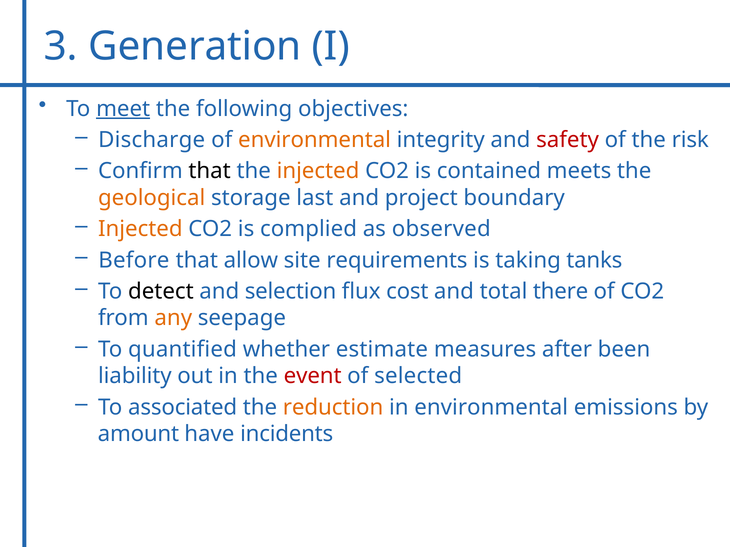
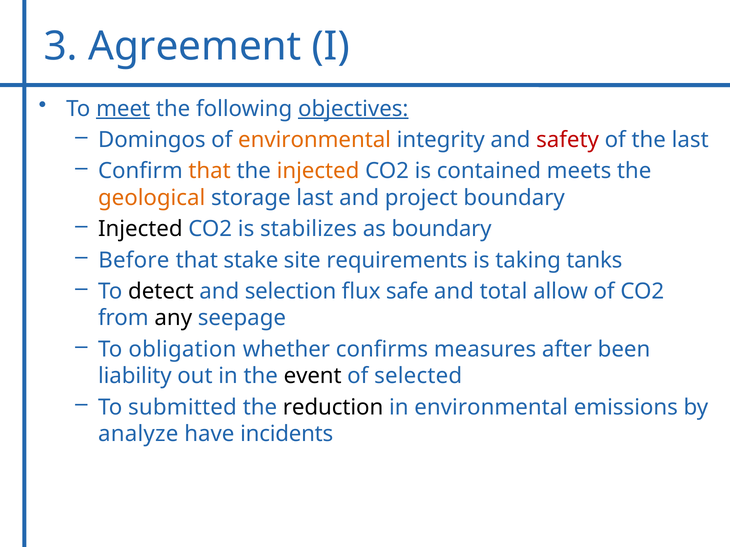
Generation: Generation -> Agreement (195, 47)
objectives underline: none -> present (353, 109)
Discharge: Discharge -> Domingos (152, 140)
the risk: risk -> last (690, 140)
that colour: black -> orange (210, 171)
Injected colour: orange -> black (140, 229)
complied: complied -> stabilizes (309, 229)
as observed: observed -> boundary (442, 229)
allow: allow -> stake (251, 260)
cost: cost -> safe (407, 292)
there: there -> allow (560, 292)
any colour: orange -> black (173, 318)
quantified: quantified -> obligation (182, 350)
estimate: estimate -> confirms (382, 350)
event colour: red -> black (313, 376)
associated: associated -> submitted (182, 408)
reduction colour: orange -> black (333, 408)
amount: amount -> analyze (138, 434)
